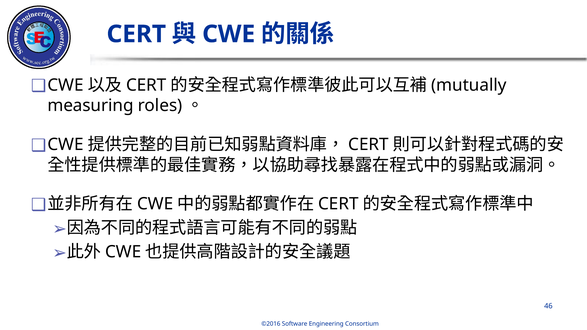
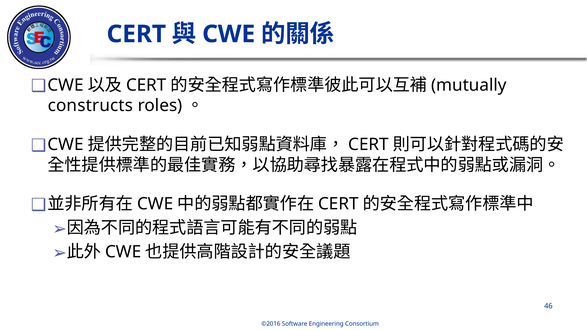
measuring: measuring -> constructs (90, 106)
